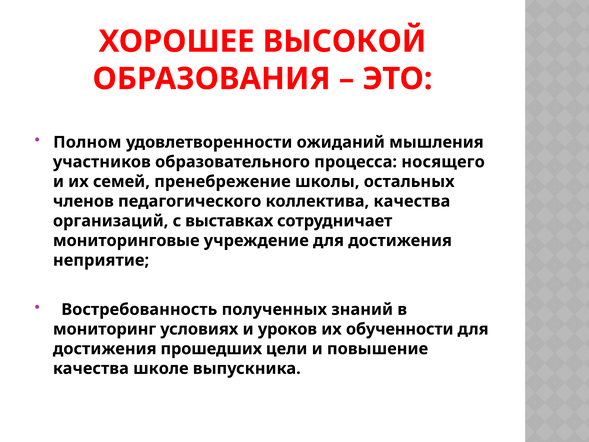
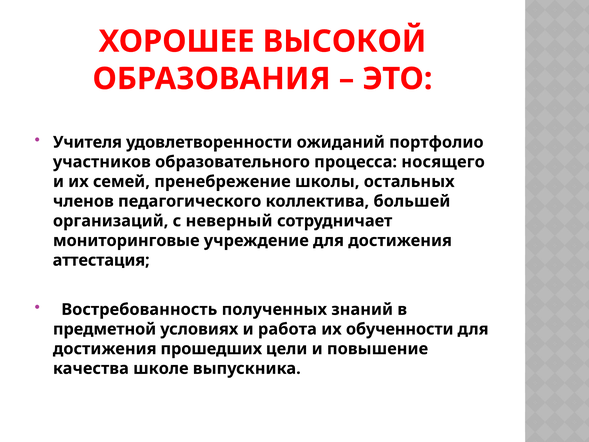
Полном: Полном -> Учителя (87, 142)
мышления: мышления -> портфолио (436, 142)
коллектива качества: качества -> большей (412, 201)
выставках: выставках -> неверный (229, 221)
неприятие: неприятие -> аттестация (101, 260)
мониторинг: мониторинг -> предметной (105, 329)
уроков: уроков -> работа (287, 329)
